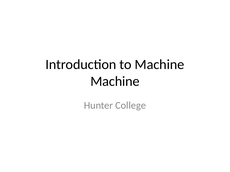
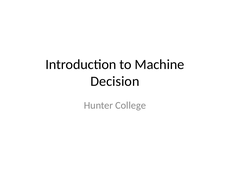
Machine: Machine -> Decision (115, 81)
